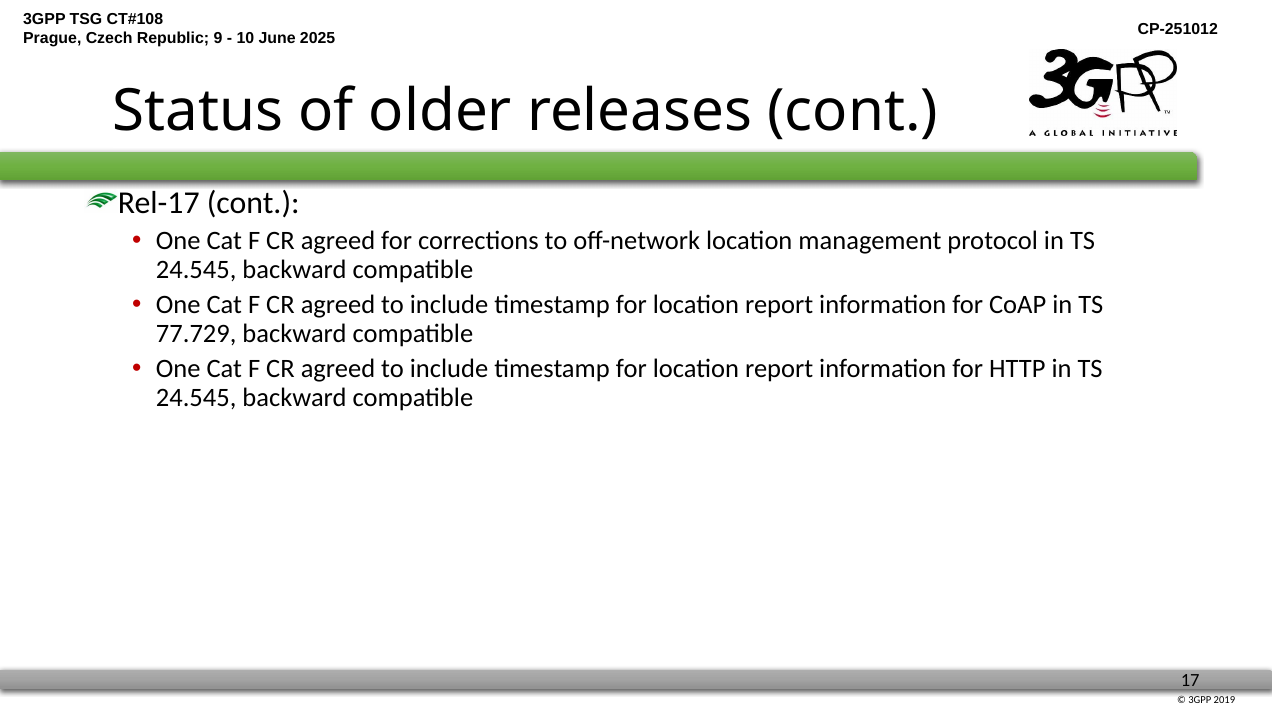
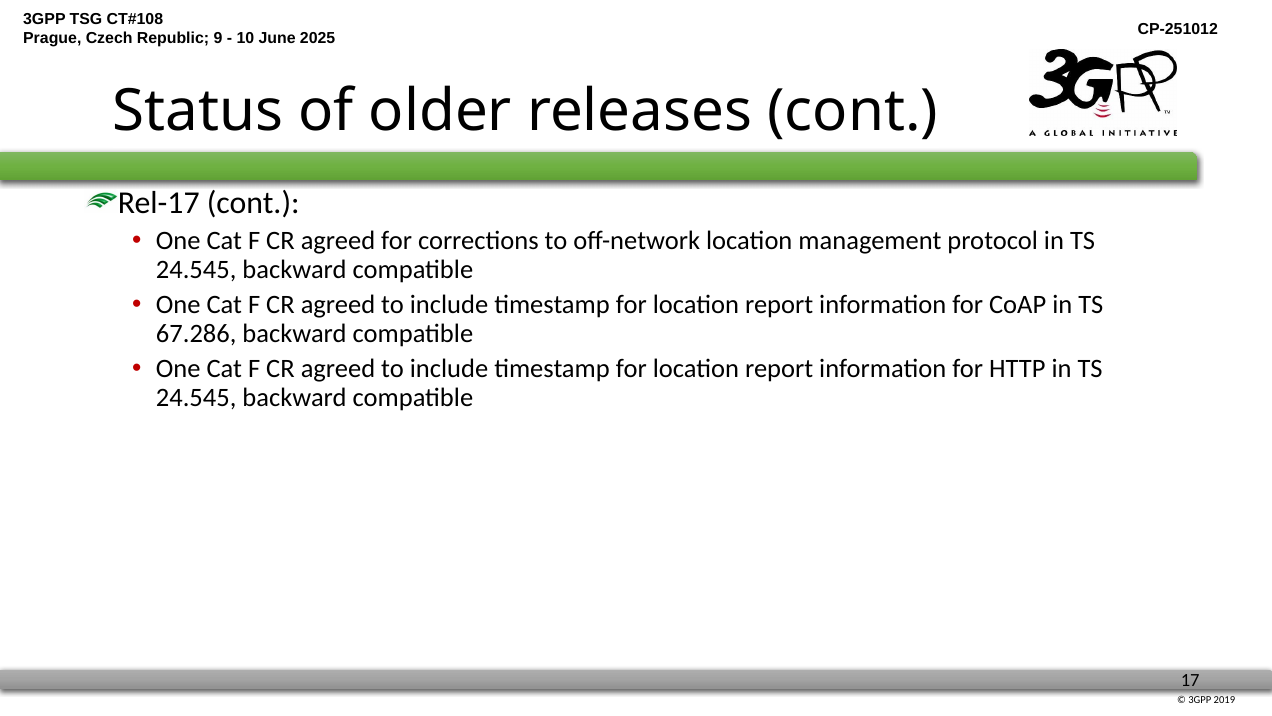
77.729: 77.729 -> 67.286 (196, 333)
